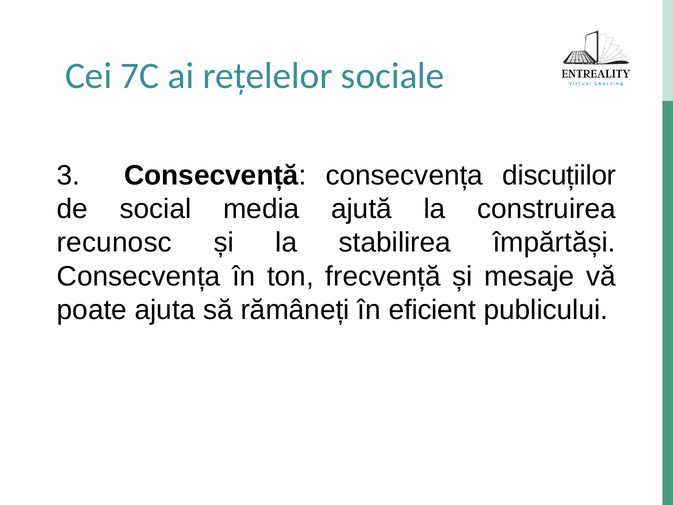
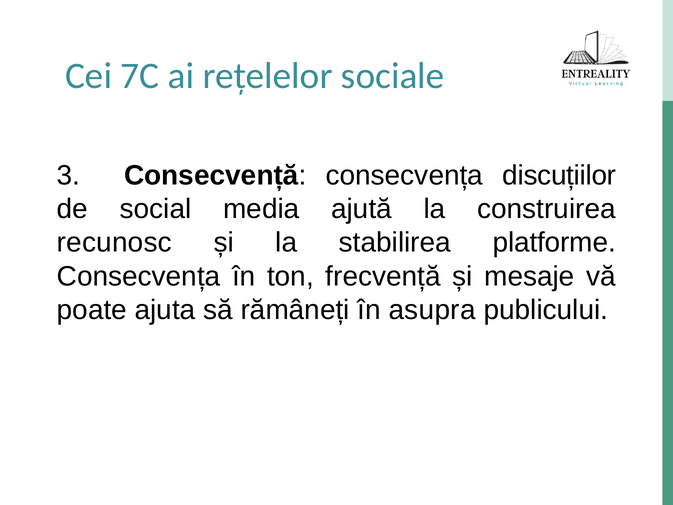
împărtăși: împărtăși -> platforme (554, 242)
eficient: eficient -> asupra (432, 310)
